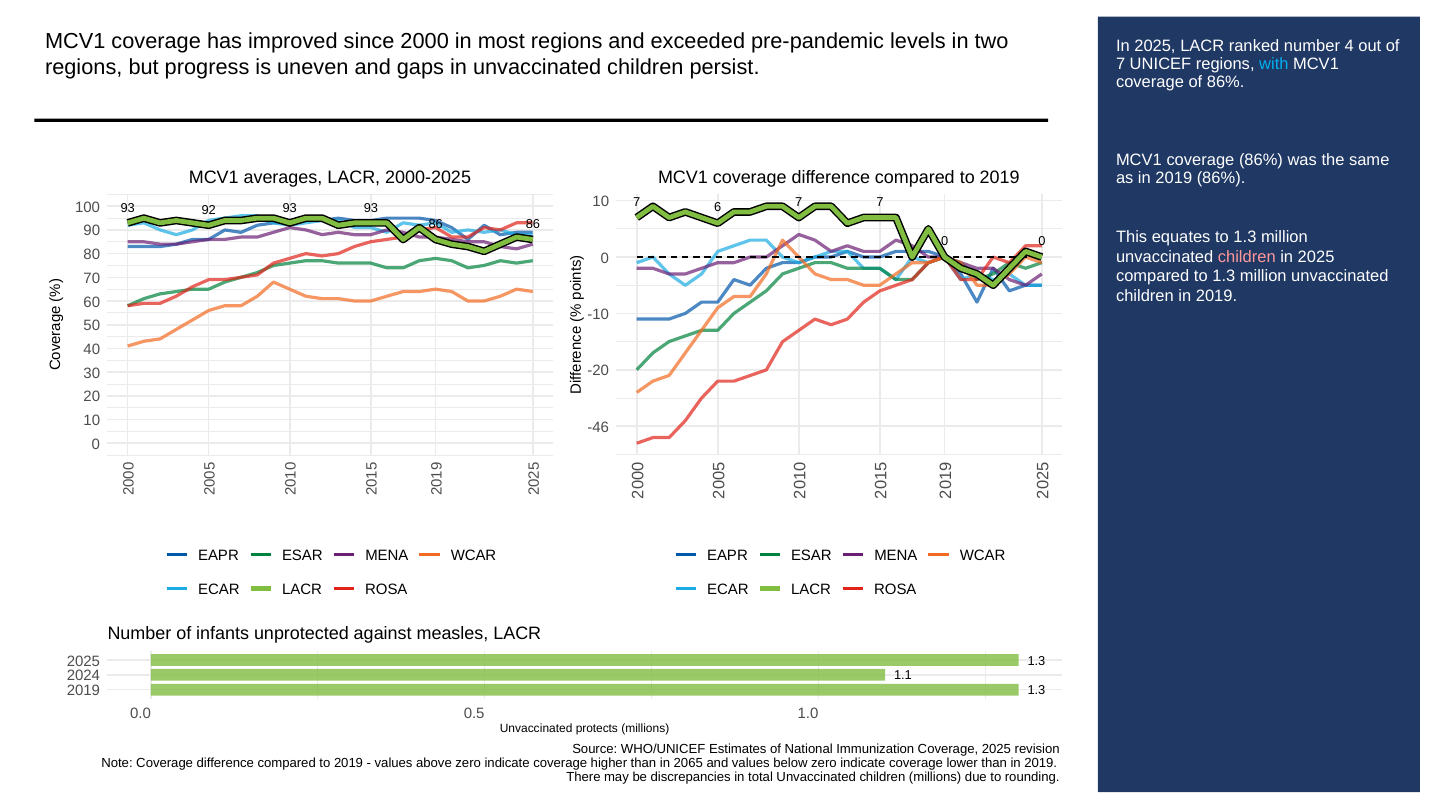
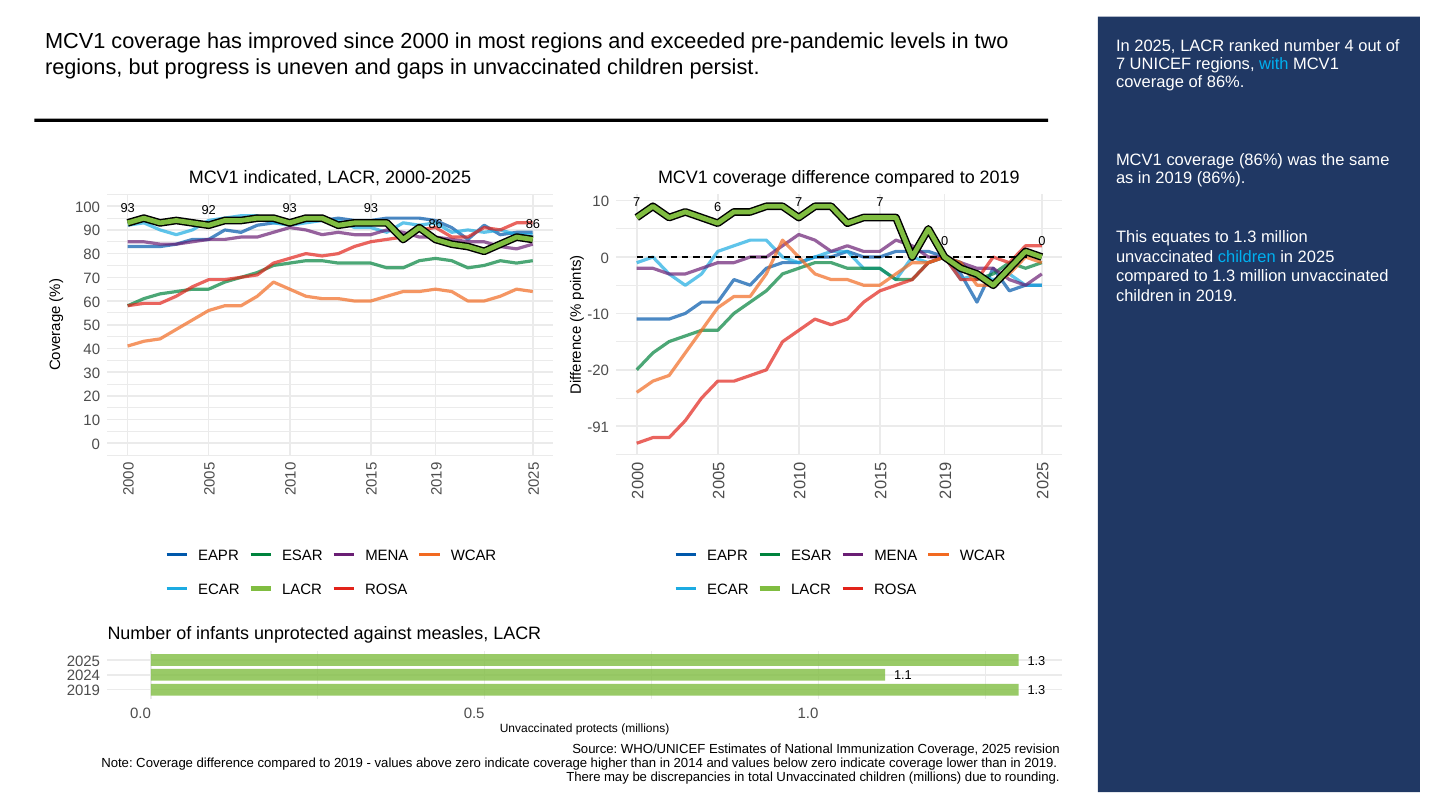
averages: averages -> indicated (283, 177)
children colour: pink -> light blue (1247, 257)
-46: -46 -> -91 (598, 427)
2065: 2065 -> 2014 (688, 763)
